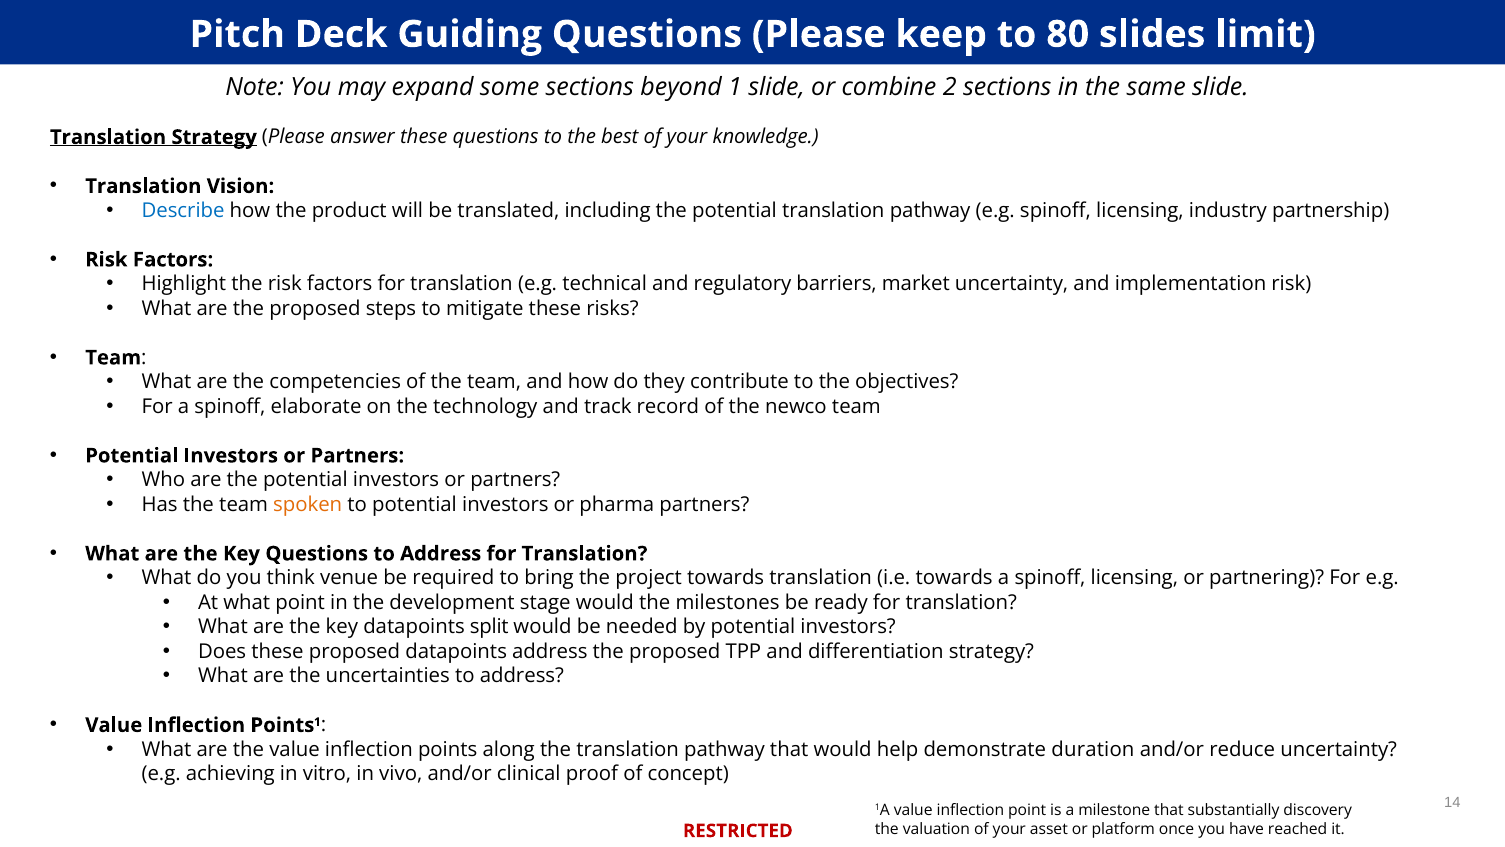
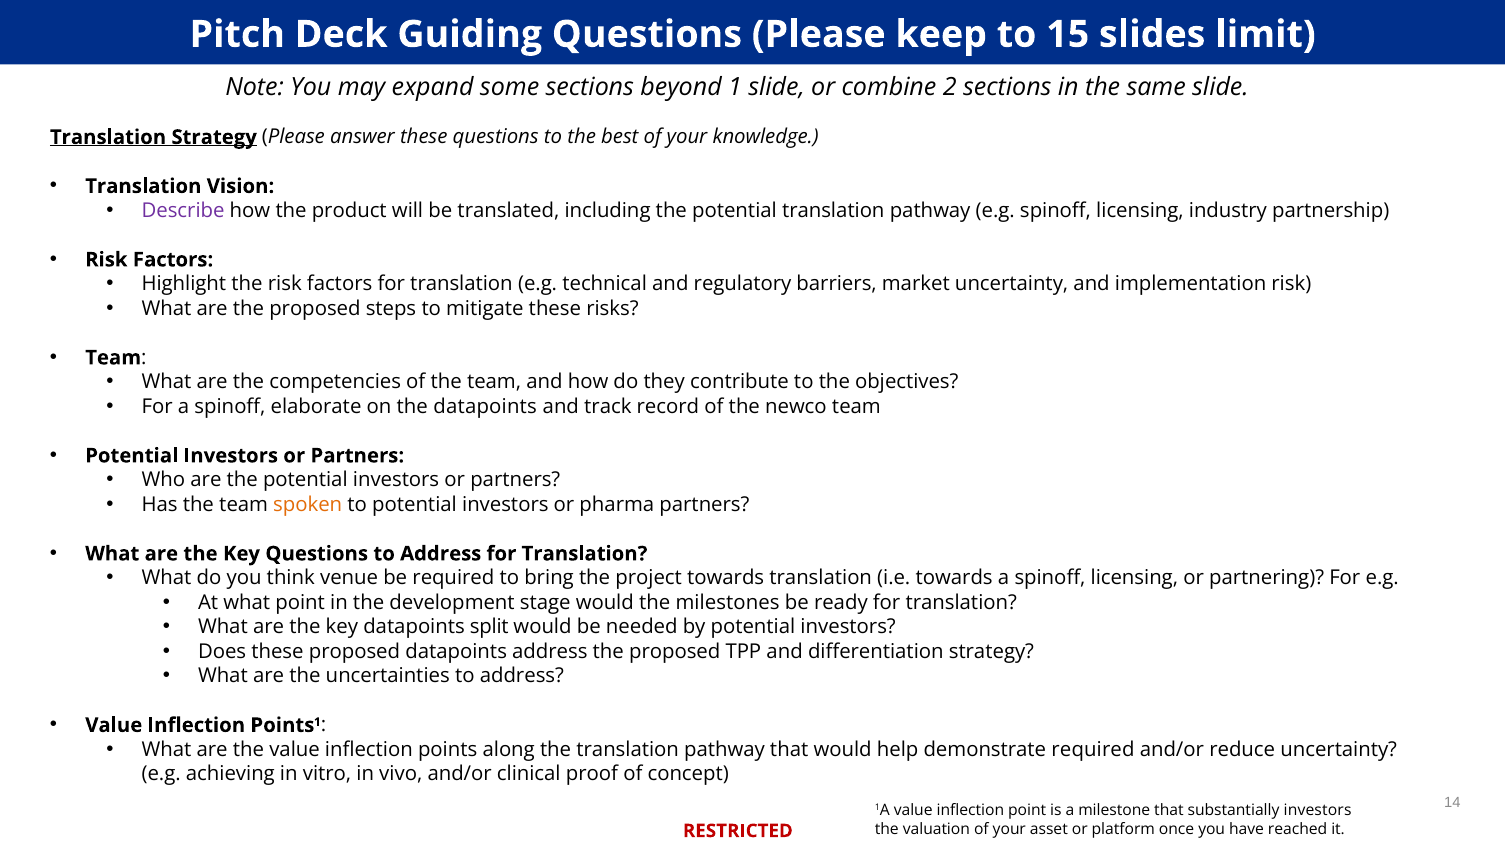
80: 80 -> 15 (1068, 34)
Describe colour: blue -> purple (183, 211)
the technology: technology -> datapoints (485, 407)
demonstrate duration: duration -> required (1093, 749)
substantially discovery: discovery -> investors (1318, 810)
